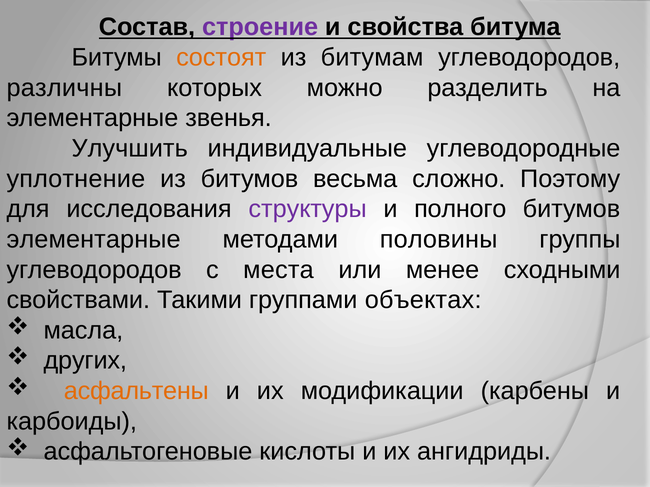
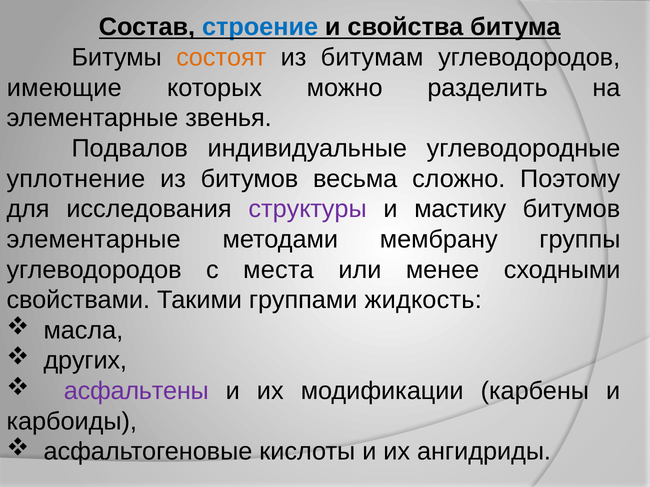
строение colour: purple -> blue (260, 27)
различны: различны -> имеющие (64, 88)
Улучшить: Улучшить -> Подвалов (130, 149)
полного: полного -> мастику (460, 209)
половины: половины -> мембрану (439, 240)
объектах: объектах -> жидкость (423, 300)
асфальтены colour: orange -> purple (136, 391)
